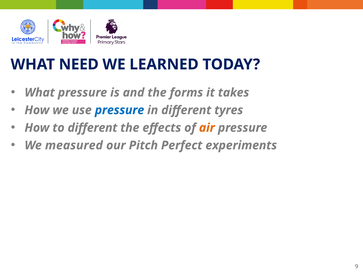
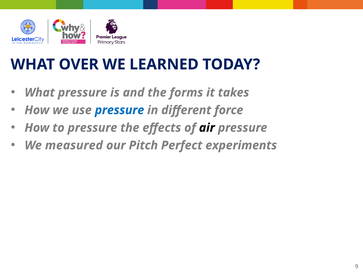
NEED: NEED -> OVER (79, 64)
tyres: tyres -> force (229, 110)
to different: different -> pressure (92, 127)
air colour: orange -> black (207, 127)
